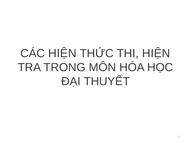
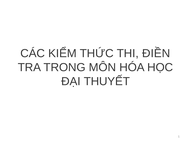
CÁC HIỆN: HIỆN -> KIỂM (62, 53)
THI HIỆN: HIỆN -> ĐIỀN (156, 53)
